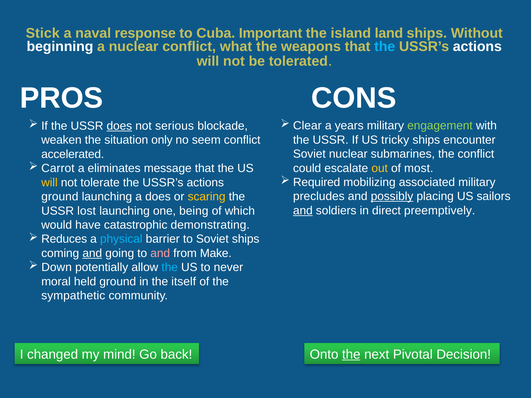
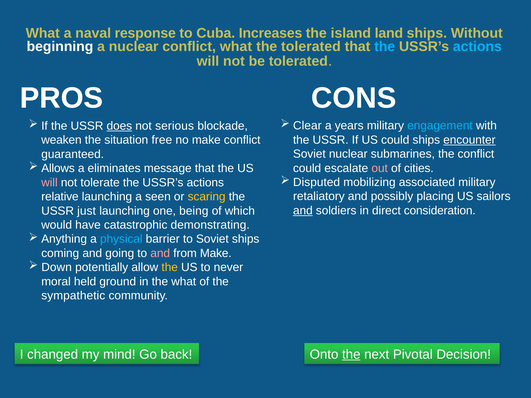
Stick: Stick -> What (43, 33)
Important: Important -> Increases (271, 33)
the weapons: weapons -> tolerated (311, 47)
actions colour: white -> light blue (477, 47)
engagement colour: light green -> light blue (440, 126)
US tricky: tricky -> could (395, 140)
encounter underline: none -> present (469, 140)
only: only -> free (162, 140)
no seem: seem -> make (206, 140)
accelerated: accelerated -> guaranteed (73, 154)
Carrot: Carrot -> Allows (58, 168)
out colour: yellow -> pink (380, 168)
most: most -> cities (419, 168)
Required: Required -> Disputed (317, 182)
will colour: yellow -> pink (49, 183)
precludes: precludes -> retaliatory (319, 197)
possibly underline: present -> none (392, 197)
ground: ground -> relative (60, 197)
a does: does -> seen (158, 197)
preemptively: preemptively -> consideration (440, 211)
lost: lost -> just (87, 211)
Reduces: Reduces -> Anything (64, 239)
and underline: present -> none (92, 253)
the colour: light blue -> yellow (170, 268)
the itself: itself -> what (184, 282)
